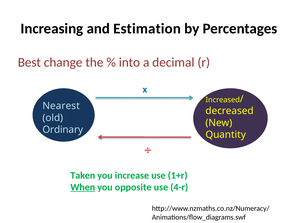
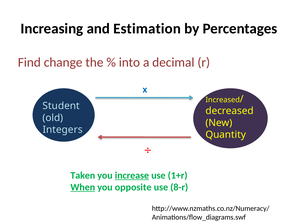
Best: Best -> Find (29, 63)
Nearest: Nearest -> Student (61, 106)
Ordinary: Ordinary -> Integers (63, 130)
increase underline: none -> present (132, 176)
4-r: 4-r -> 8-r (179, 188)
